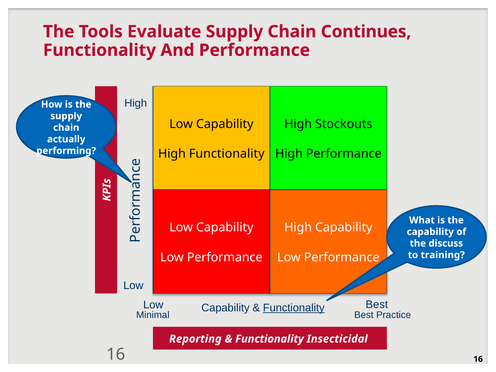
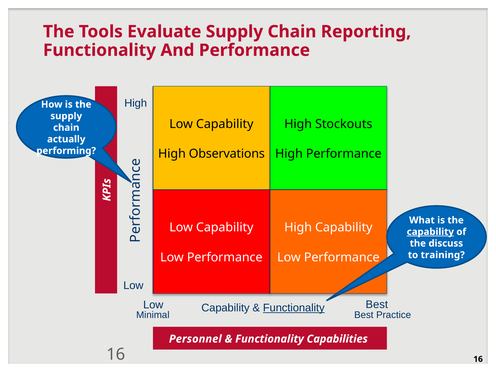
Continues: Continues -> Reporting (366, 32)
High Functionality: Functionality -> Observations (227, 154)
capability underline: none -> present (430, 232)
Reporting: Reporting -> Personnel (195, 339)
Insecticidal: Insecticidal -> Capabilities (337, 339)
